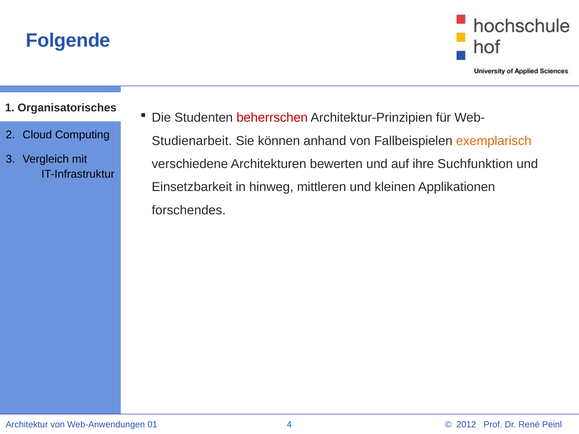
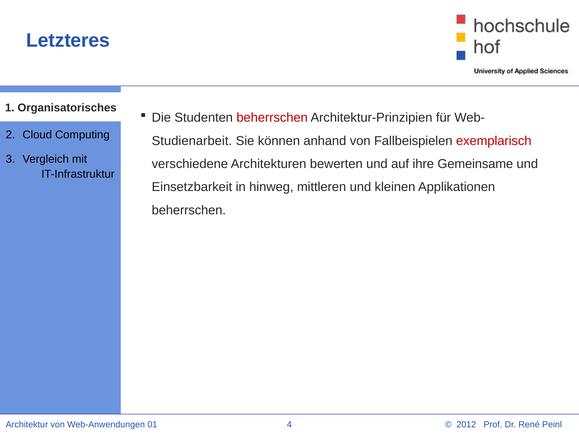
Folgende: Folgende -> Letzteres (68, 41)
exemplarisch colour: orange -> red (494, 141)
Suchfunktion: Suchfunktion -> Gemeinsame (475, 164)
forschendes: forschendes -> beherrschen (189, 210)
